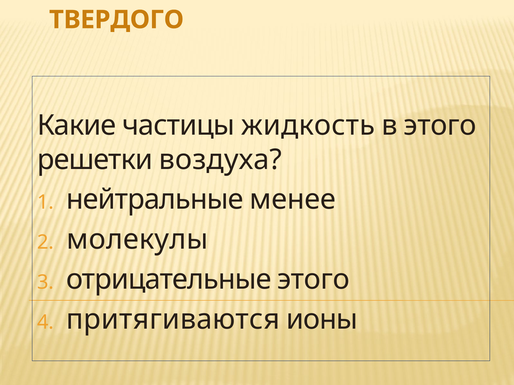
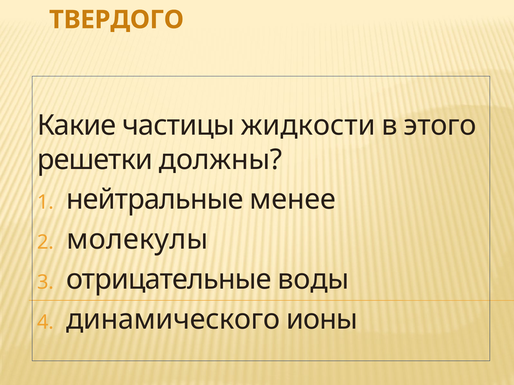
жидкость: жидкость -> жидкости (308, 126)
воздуха: воздуха -> должны (221, 160)
отрицательные этого: этого -> воды (313, 280)
притягиваются: притягиваются -> динамического (173, 320)
